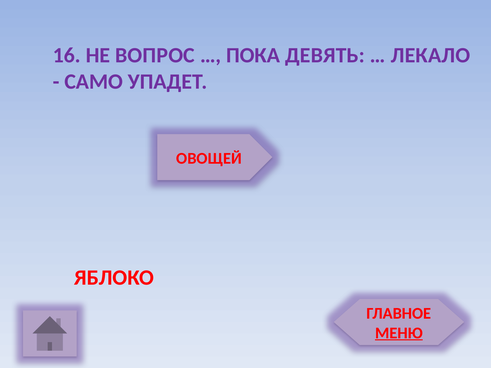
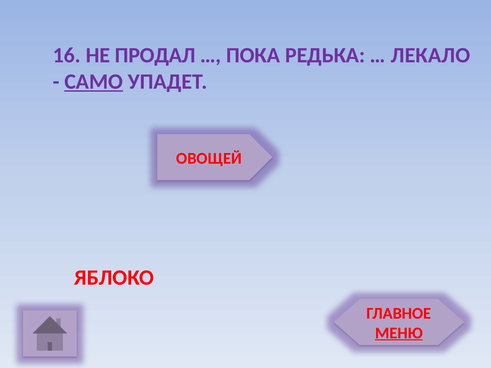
ВОПРОС: ВОПРОС -> ПРОДАЛ (155, 55)
ДЕВЯТЬ: ДЕВЯТЬ -> РЕДЬКА (325, 55)
САМО underline: none -> present (94, 82)
